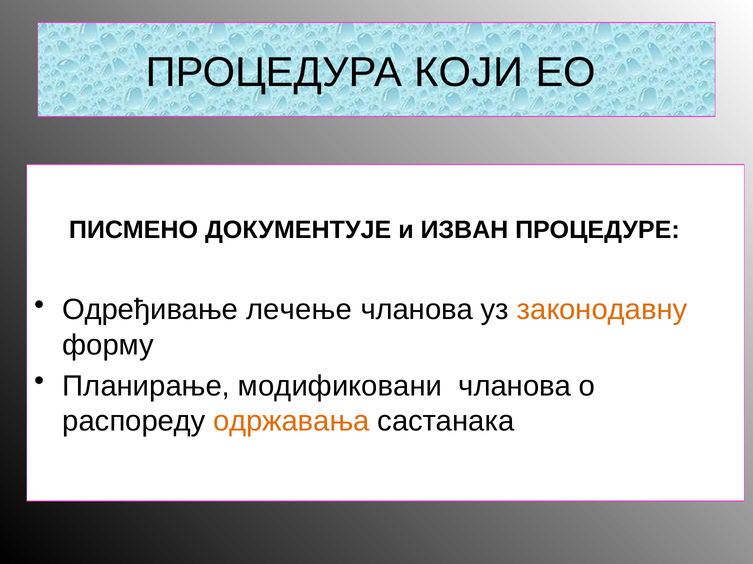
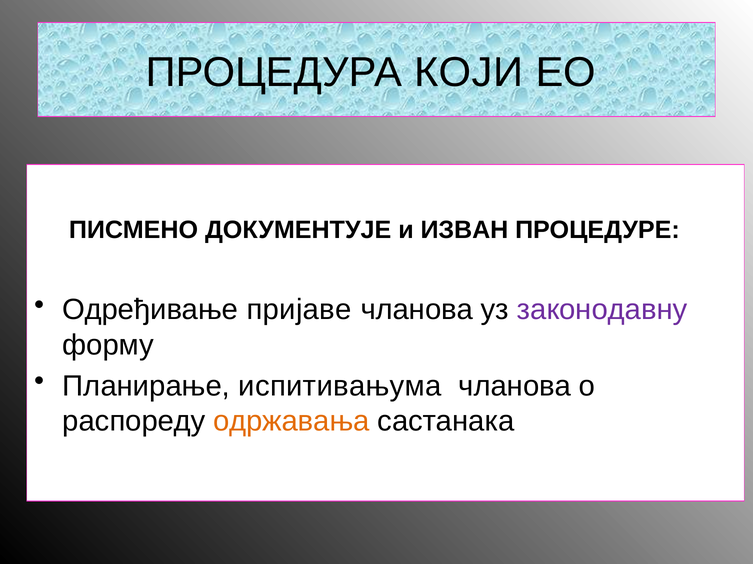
лечење: лечење -> пријаве (299, 310)
законодавну colour: orange -> purple (602, 310)
модификовани: модификовани -> испитивањума (340, 386)
